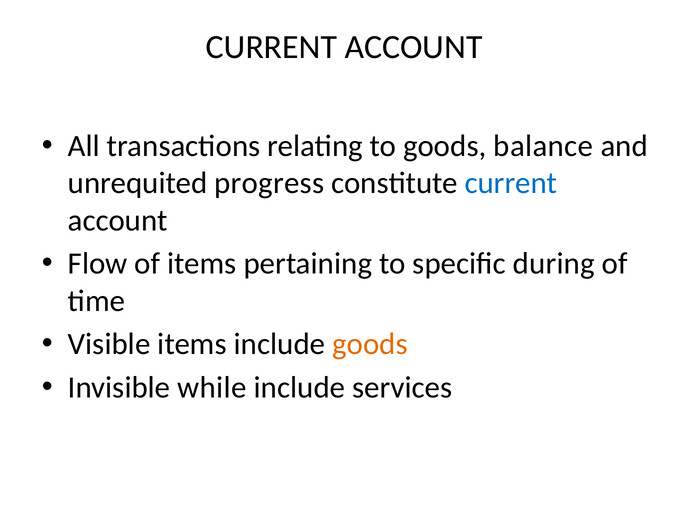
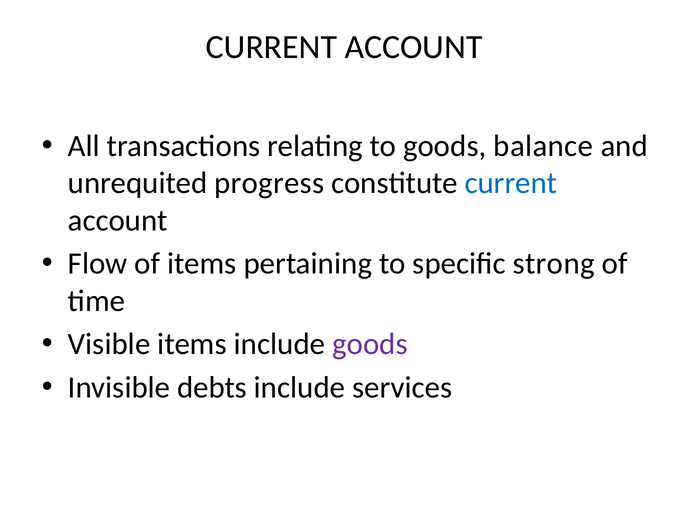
during: during -> strong (554, 264)
goods colour: orange -> purple (370, 344)
while: while -> debts (212, 388)
